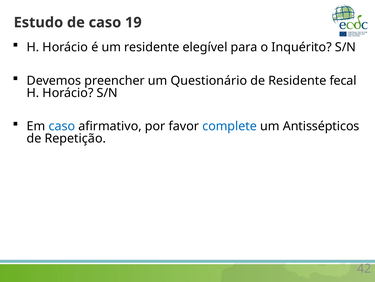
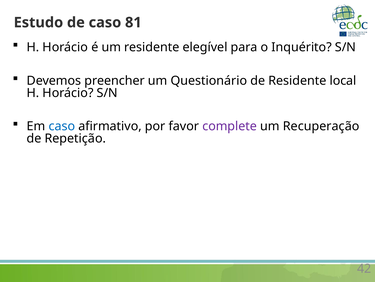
19: 19 -> 81 (133, 22)
fecal: fecal -> local (343, 81)
complete colour: blue -> purple (230, 126)
Antissépticos: Antissépticos -> Recuperação (321, 126)
